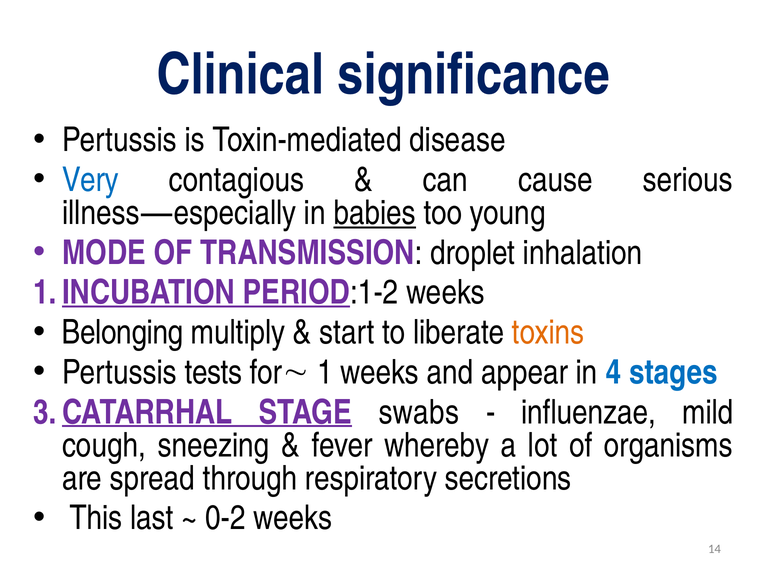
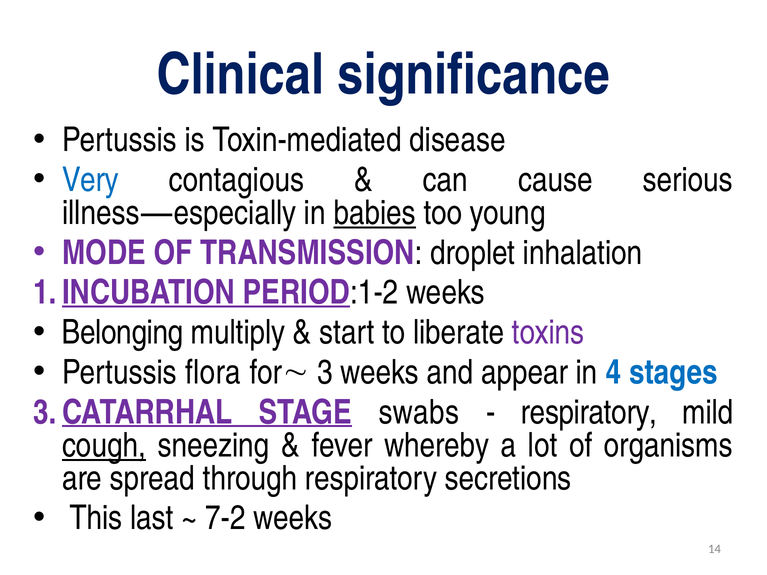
toxins colour: orange -> purple (548, 333)
tests: tests -> flora (213, 373)
1: 1 -> 3 (325, 373)
influenzae: influenzae -> respiratory (589, 412)
cough underline: none -> present (104, 445)
0-2: 0-2 -> 7-2 (226, 518)
